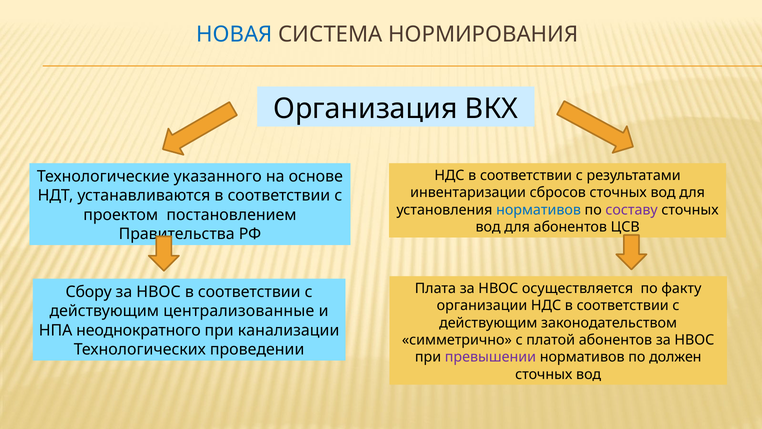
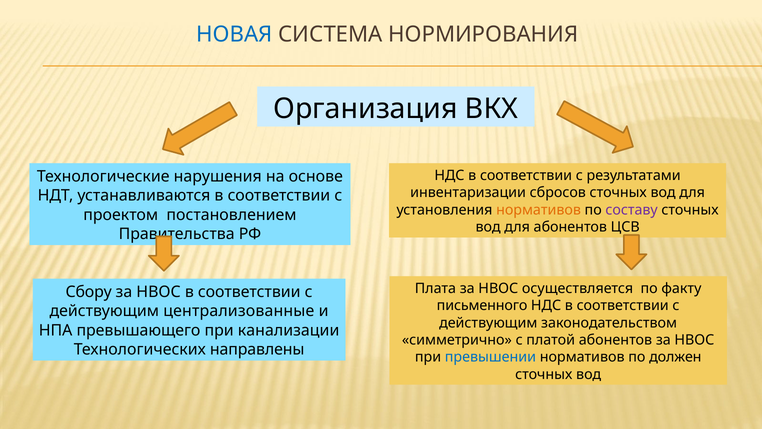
указанного: указанного -> нарушения (218, 176)
нормативов colour: blue -> orange (539, 210)
организации: организации -> письменного (482, 305)
неоднократного: неоднократного -> превышающего (138, 330)
проведении: проведении -> направлены (257, 349)
превышении colour: purple -> blue (490, 357)
